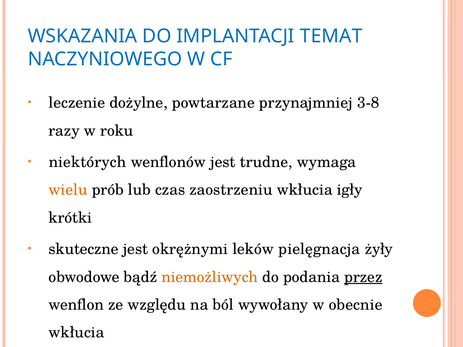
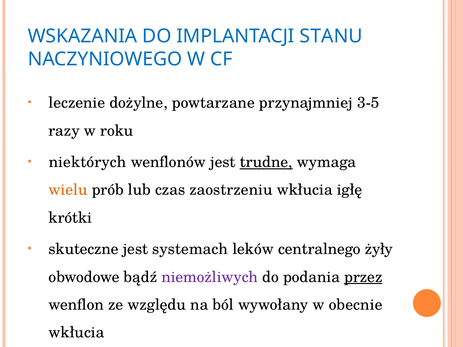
TEMAT: TEMAT -> STANU (331, 36)
3-8: 3-8 -> 3-5 (368, 103)
trudne underline: none -> present (266, 162)
igły: igły -> igłę (350, 190)
okrężnymi: okrężnymi -> systemach (190, 249)
pielęgnacja: pielęgnacja -> centralnego (319, 249)
niemożliwych colour: orange -> purple (210, 277)
